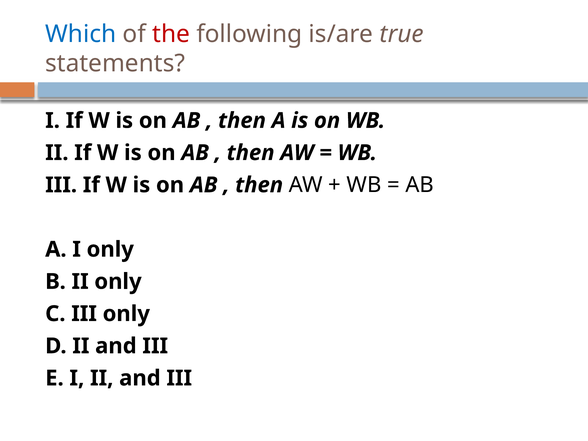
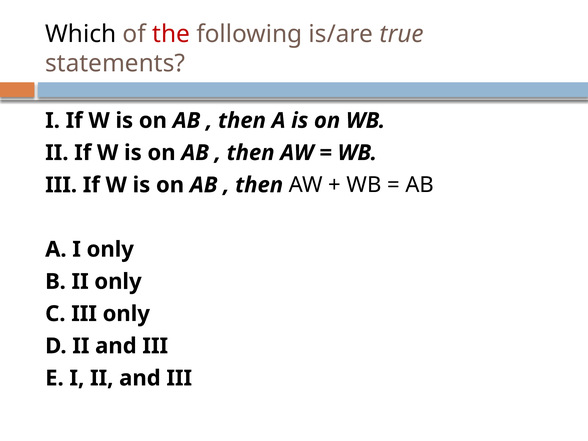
Which colour: blue -> black (81, 34)
